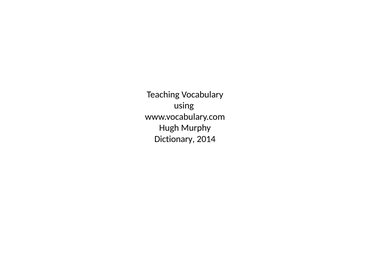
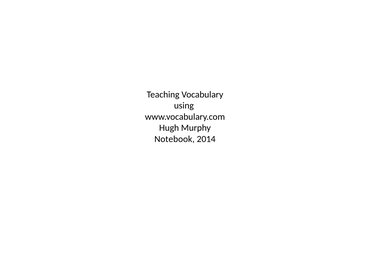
Dictionary: Dictionary -> Notebook (175, 139)
